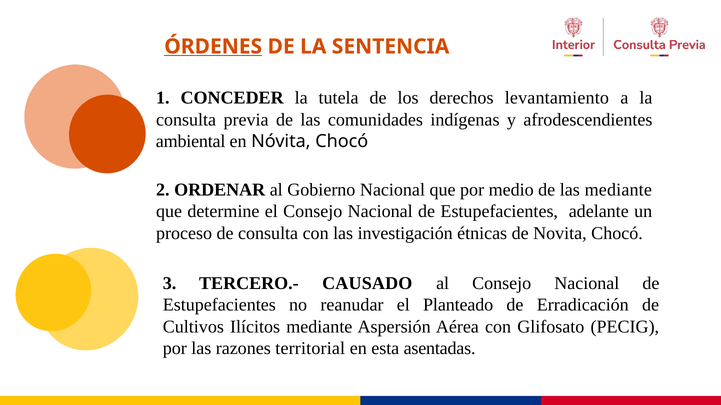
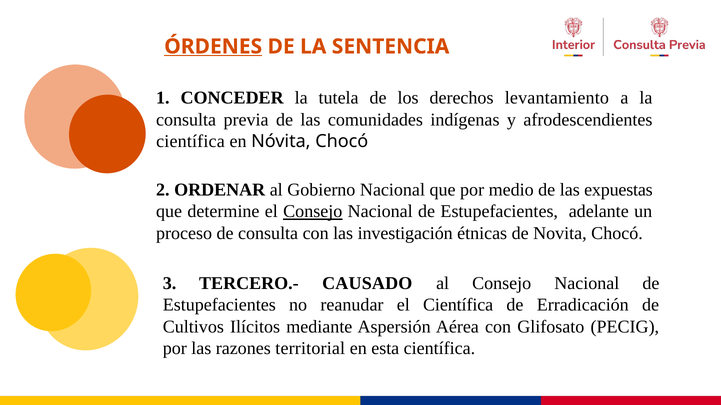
ambiental: ambiental -> científica (190, 141)
las mediante: mediante -> expuestas (618, 190)
Consejo underline: none -> present (313, 212)
el Planteado: Planteado -> Científica (458, 305)
esta asentadas: asentadas -> científica (439, 349)
